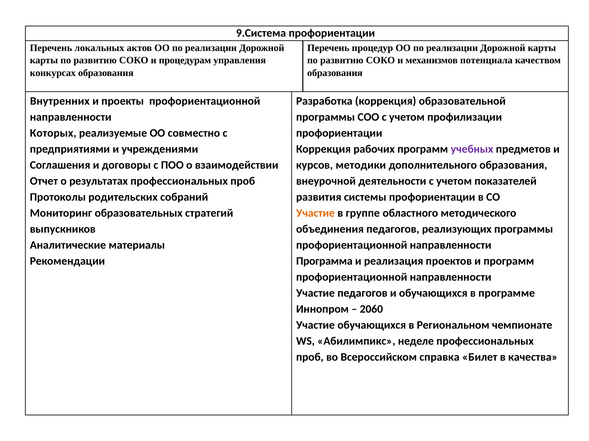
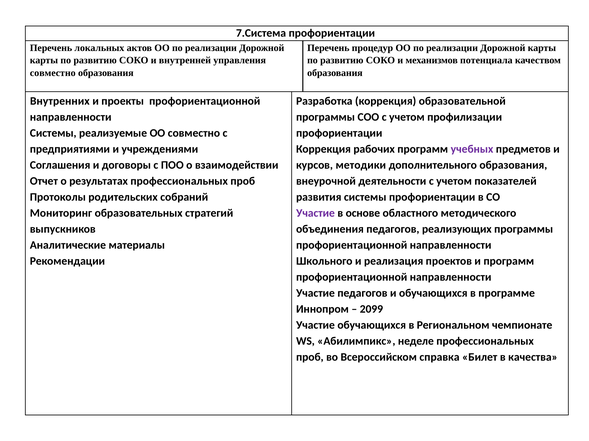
9.Система: 9.Система -> 7.Система (261, 33)
процедурам: процедурам -> внутренней (185, 61)
конкурсах: конкурсах -> совместно (53, 73)
Которых: Которых -> Системы (53, 133)
Участие colour: orange -> purple (315, 213)
группе: группе -> основе (363, 213)
Программа: Программа -> Школьного (324, 261)
2060: 2060 -> 2099 (371, 309)
